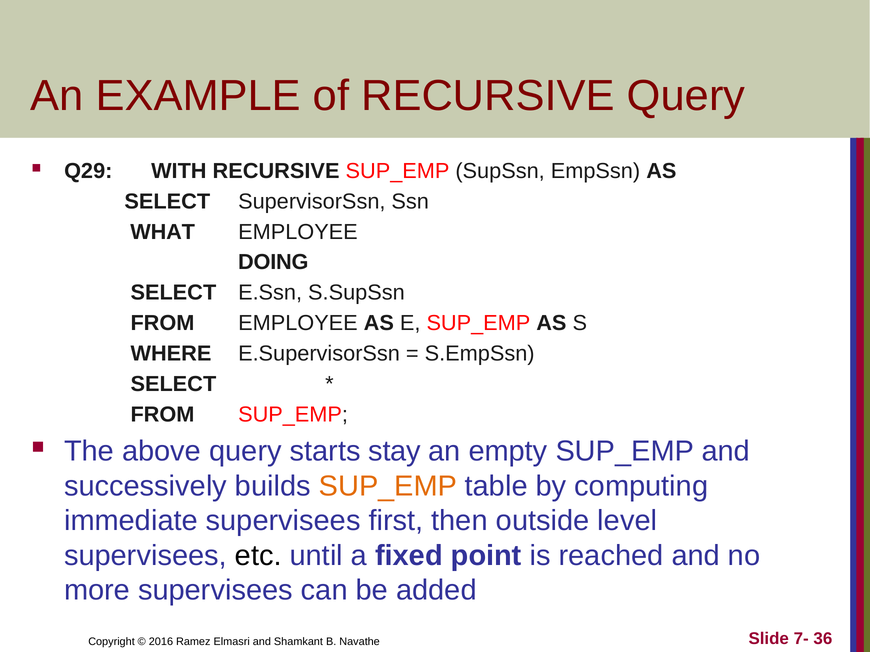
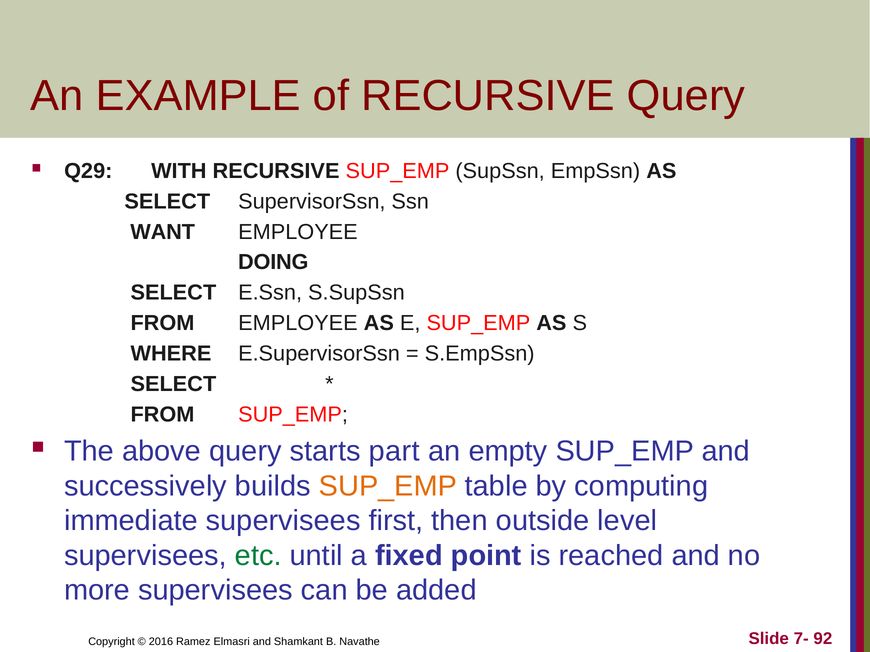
WHAT: WHAT -> WANT (163, 232)
stay: stay -> part (394, 452)
etc colour: black -> green (258, 556)
36: 36 -> 92 (823, 639)
